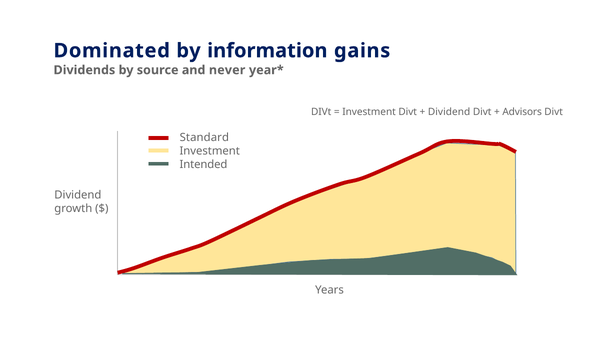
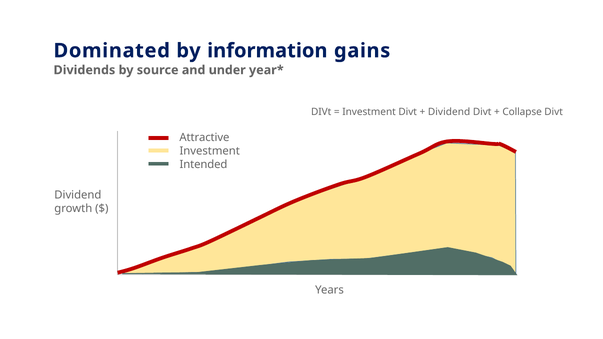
never: never -> under (227, 70)
Advisors: Advisors -> Collapse (522, 112)
Standard: Standard -> Attractive (204, 138)
